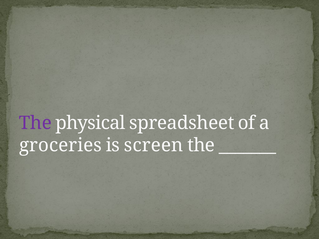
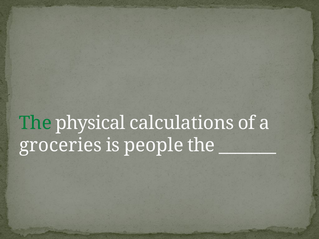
The colour: purple -> green (35, 123)
spreadsheet: spreadsheet -> calculations (182, 123)
screen: screen -> people (154, 145)
